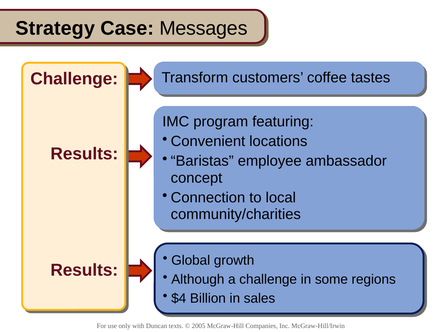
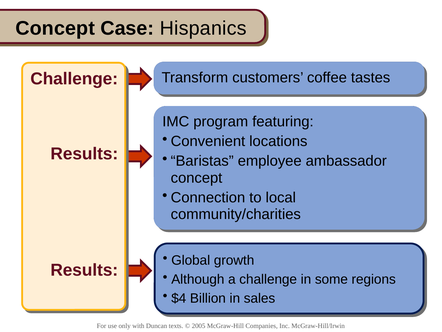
Strategy: Strategy -> Concept (55, 28)
Messages: Messages -> Hispanics (203, 28)
